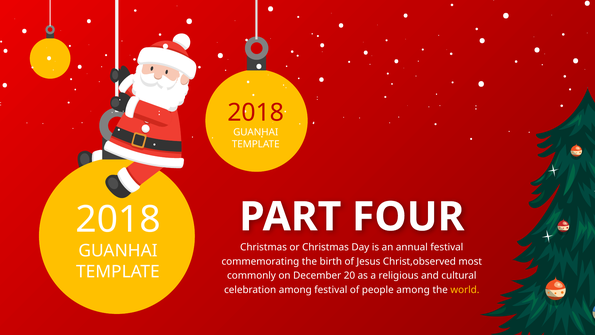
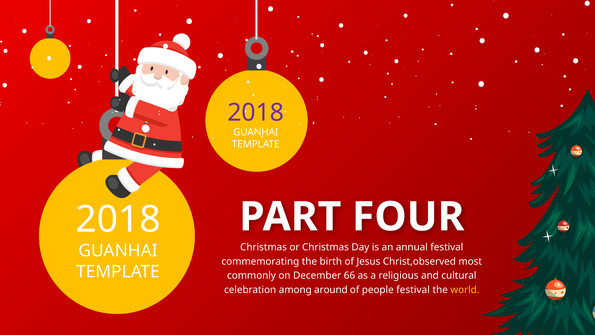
2018 colour: red -> purple (256, 112)
20: 20 -> 66 (349, 275)
among festival: festival -> around (331, 290)
people among: among -> festival (413, 290)
